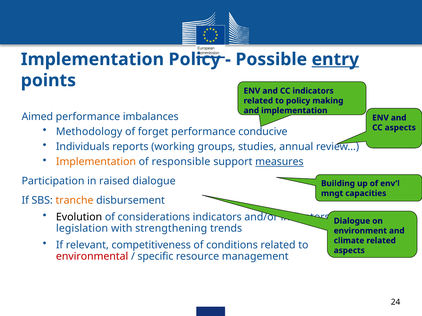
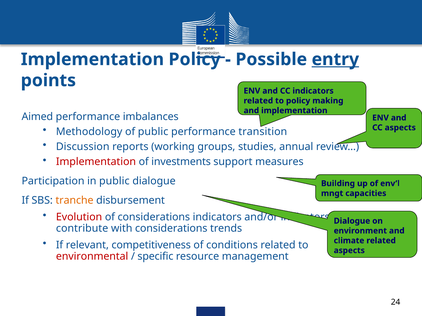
of forget: forget -> public (153, 132)
conducive: conducive -> transition (263, 132)
Individuals: Individuals -> Discussion (83, 147)
Implementation colour: orange -> red (96, 162)
responsible: responsible -> investments (181, 162)
measures underline: present -> none (279, 162)
in raised: raised -> public (114, 181)
Evolution colour: black -> red (79, 217)
legislation: legislation -> contribute (82, 229)
with strengthening: strengthening -> considerations (171, 229)
